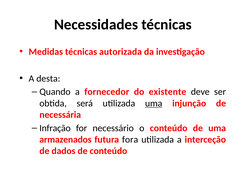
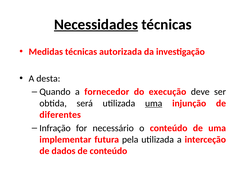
Necessidades underline: none -> present (96, 25)
existente: existente -> execução (168, 92)
necessária: necessária -> diferentes (60, 115)
armazenados: armazenados -> implementar (65, 140)
fora: fora -> pela (130, 140)
